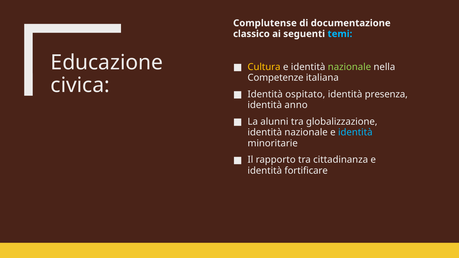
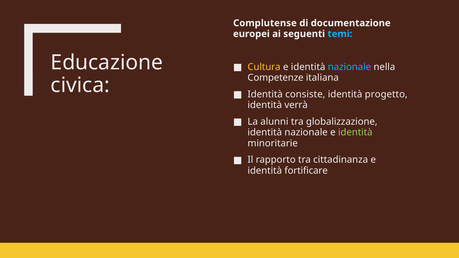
classico: classico -> europei (251, 34)
nazionale colour: light green -> light blue (349, 67)
ospitato: ospitato -> consiste (305, 94)
presenza: presenza -> progetto (386, 94)
anno: anno -> verrà (296, 105)
identità colour: light blue -> light green (355, 132)
